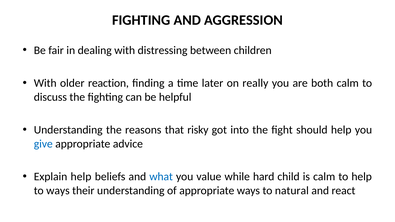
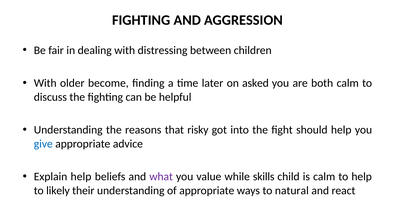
reaction: reaction -> become (108, 83)
really: really -> asked (255, 83)
what colour: blue -> purple (161, 177)
hard: hard -> skills (264, 177)
to ways: ways -> likely (58, 191)
